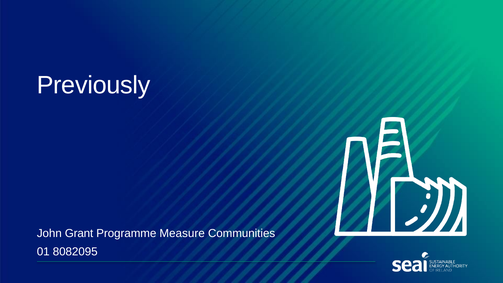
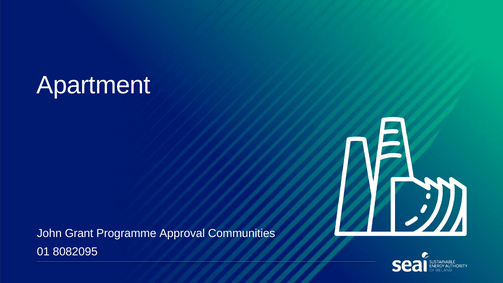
Previously: Previously -> Apartment (94, 85)
Measure: Measure -> Approval (182, 233)
